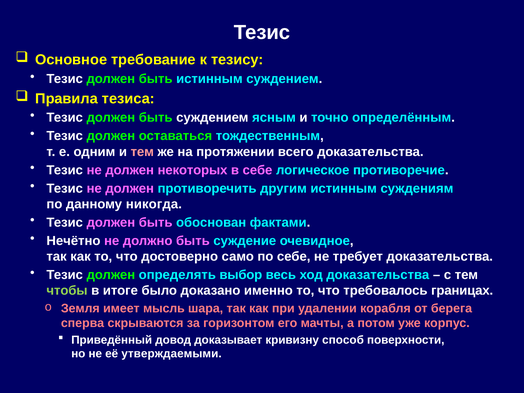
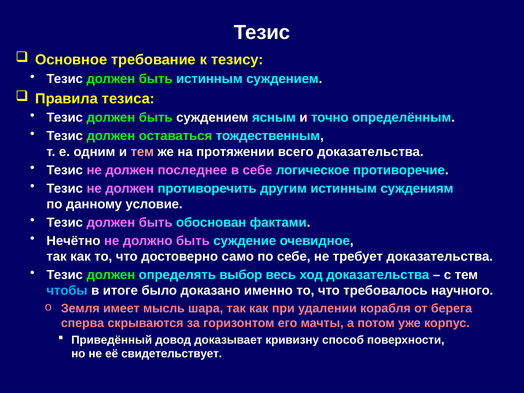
некоторых: некоторых -> последнее (192, 170)
никогда: никогда -> условие (154, 204)
чтобы colour: light green -> light blue (67, 291)
границах: границах -> научного (462, 291)
утверждаемыми: утверждаемыми -> свидетельствует (172, 354)
